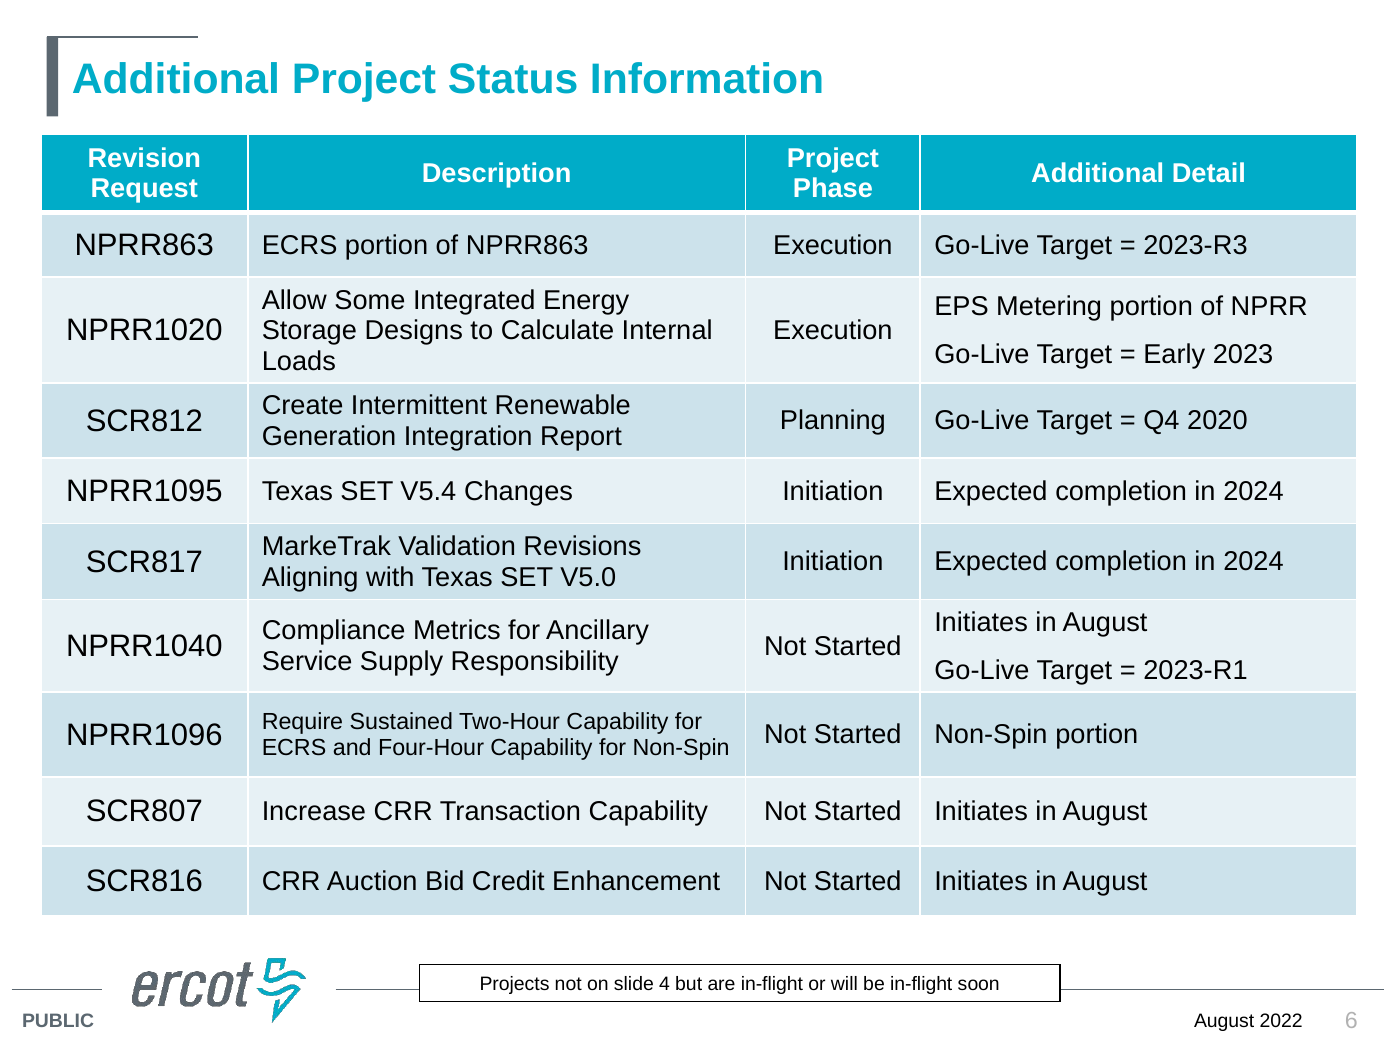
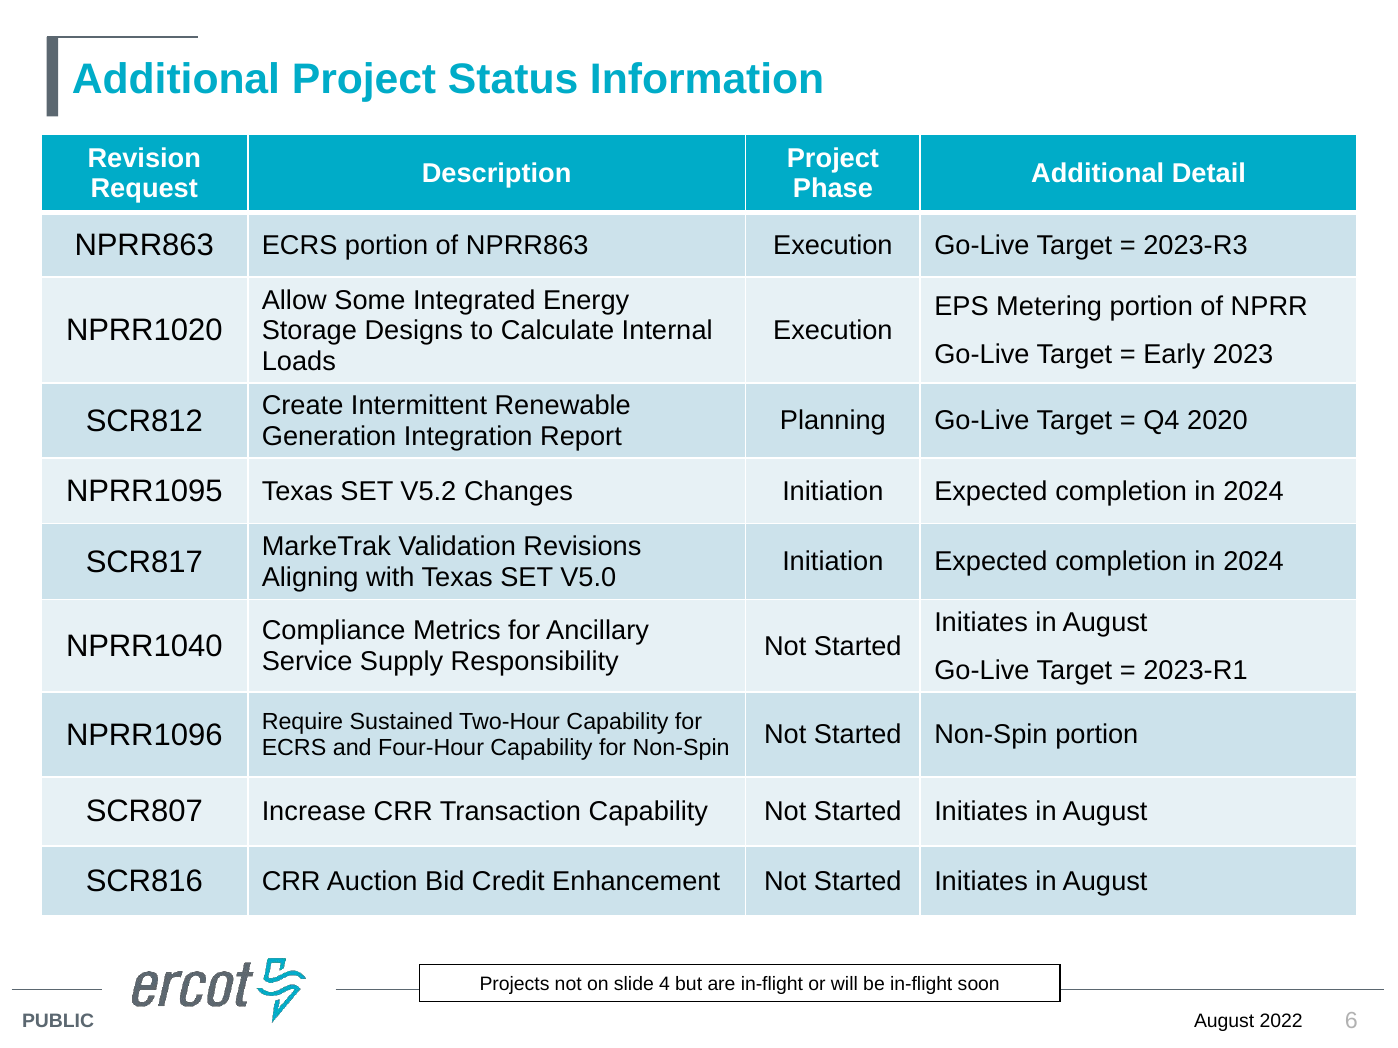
V5.4: V5.4 -> V5.2 (428, 491)
